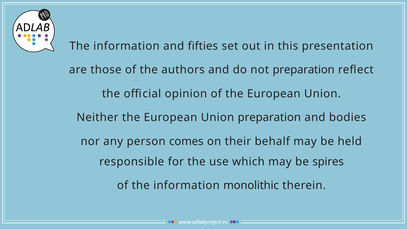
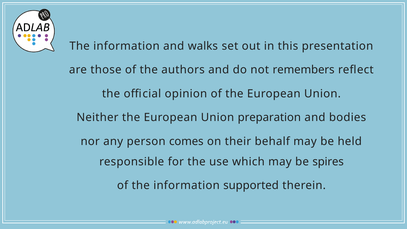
fifties: fifties -> walks (203, 46)
not preparation: preparation -> remembers (304, 70)
monolithic: monolithic -> supported (251, 185)
